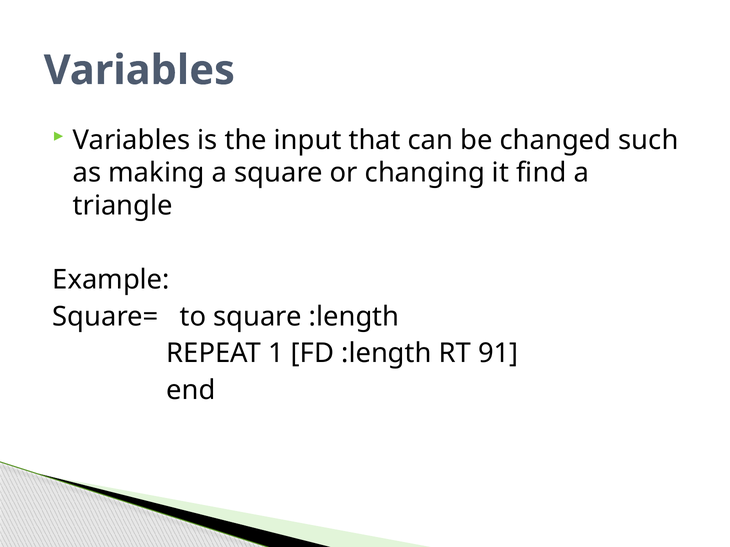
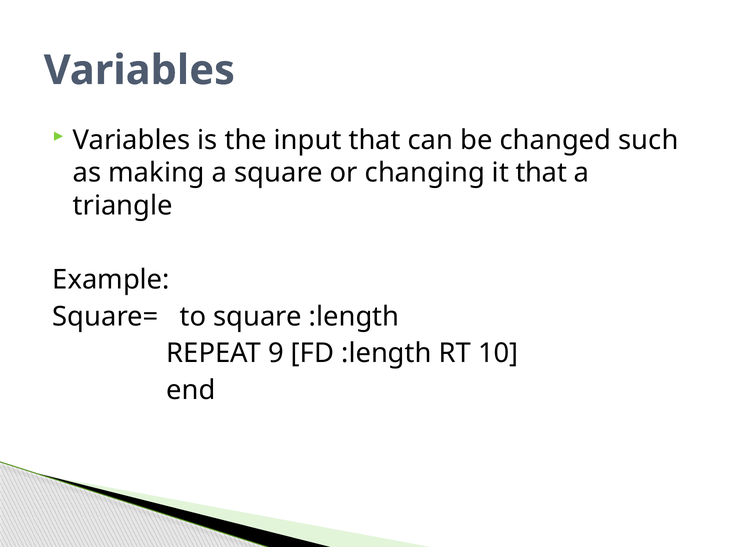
it find: find -> that (541, 173)
1: 1 -> 9 (276, 354)
91: 91 -> 10 (498, 354)
